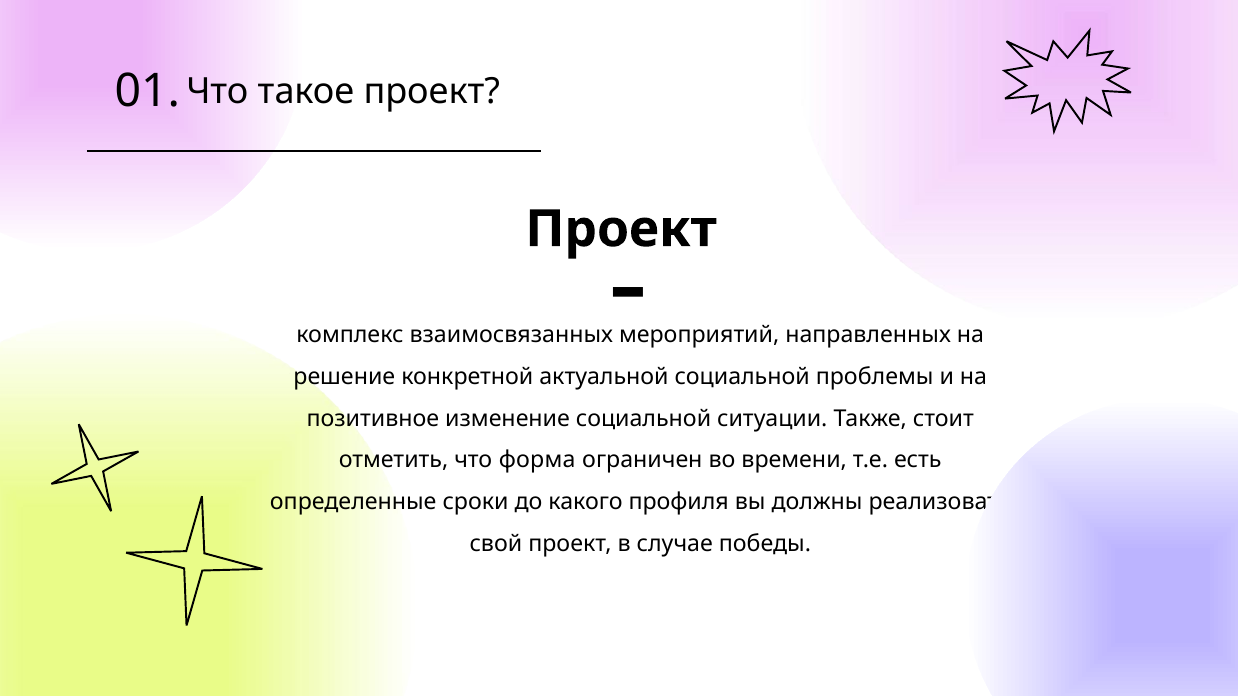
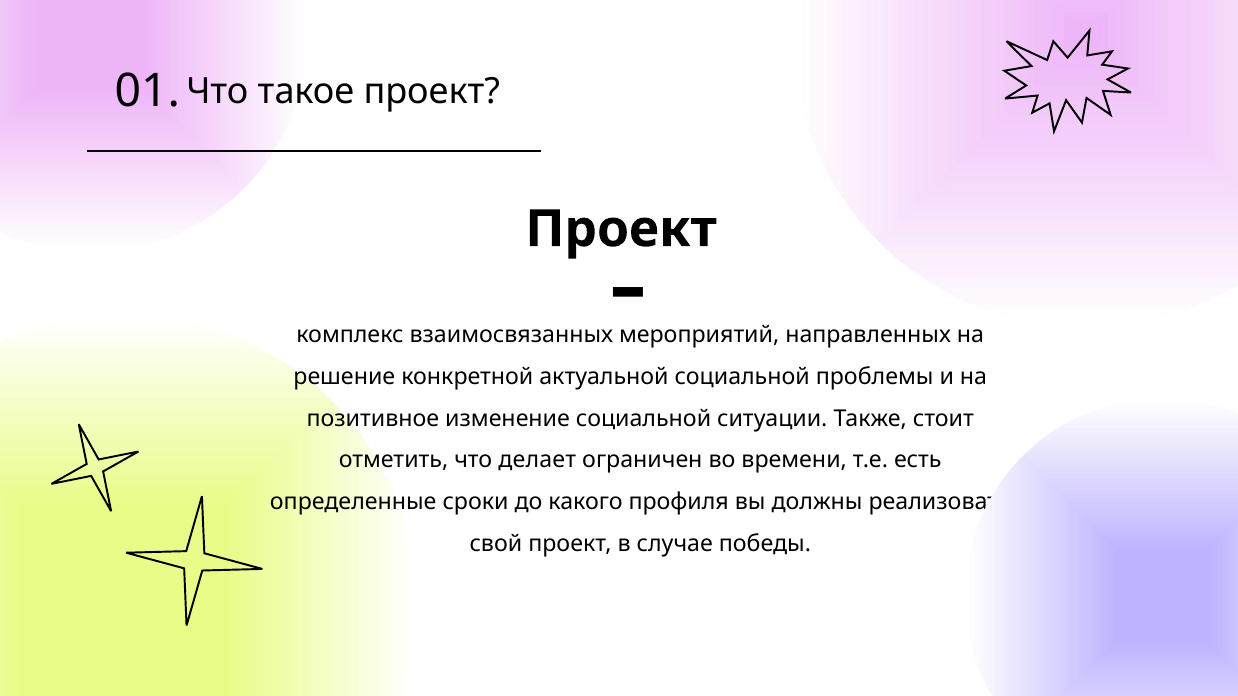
форма: форма -> делает (537, 460)
